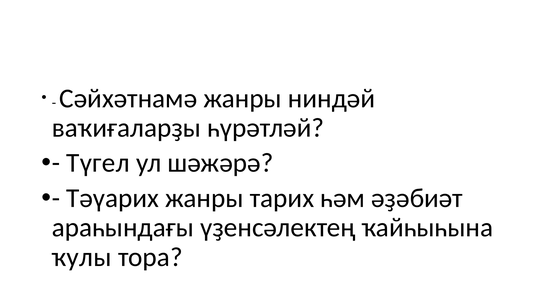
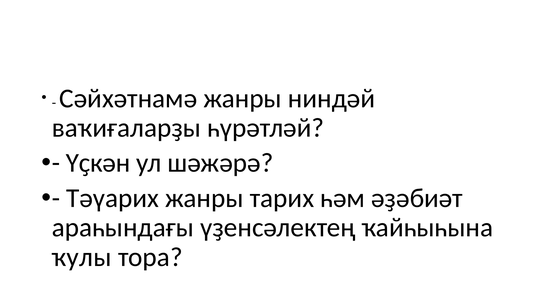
Түгел: Түгел -> Үҫкән (98, 163)
